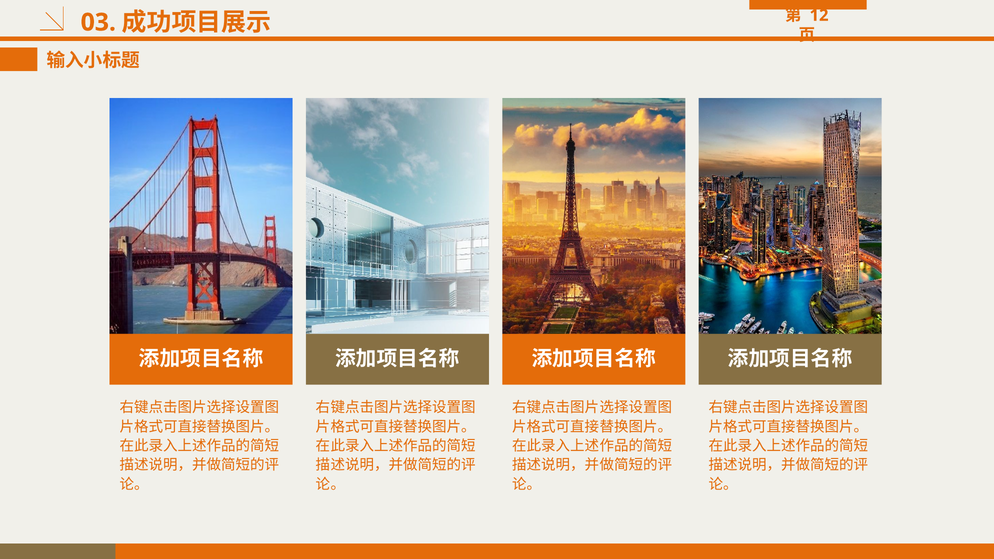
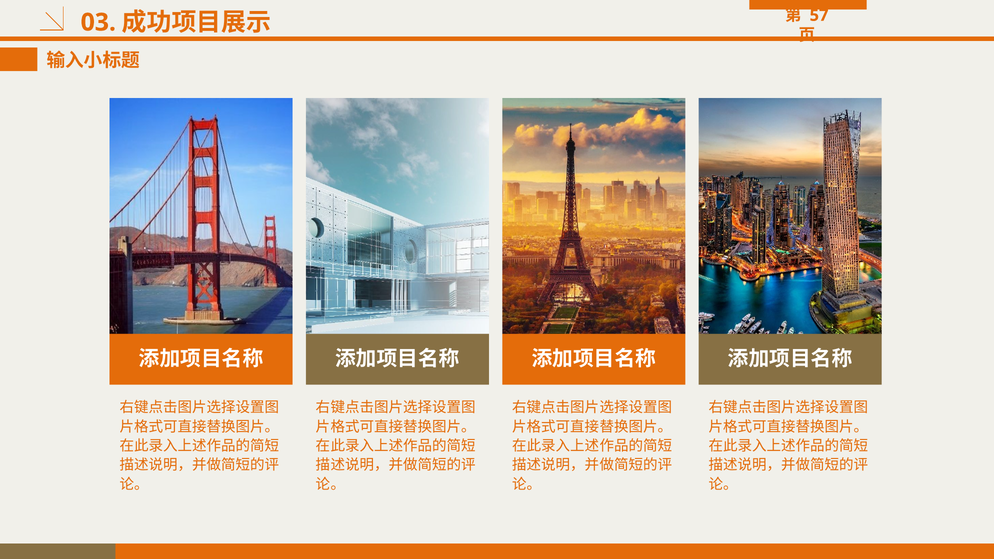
12: 12 -> 57 (819, 15)
